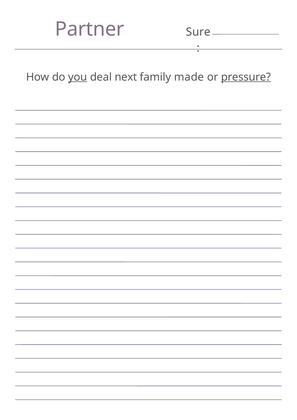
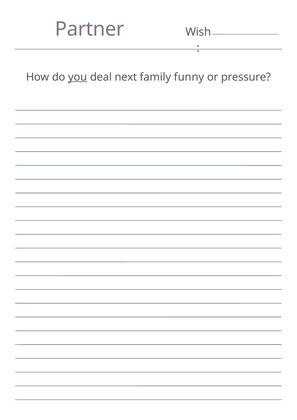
Sure: Sure -> Wish (198, 32)
made: made -> funny (189, 77)
pressure underline: present -> none (246, 77)
